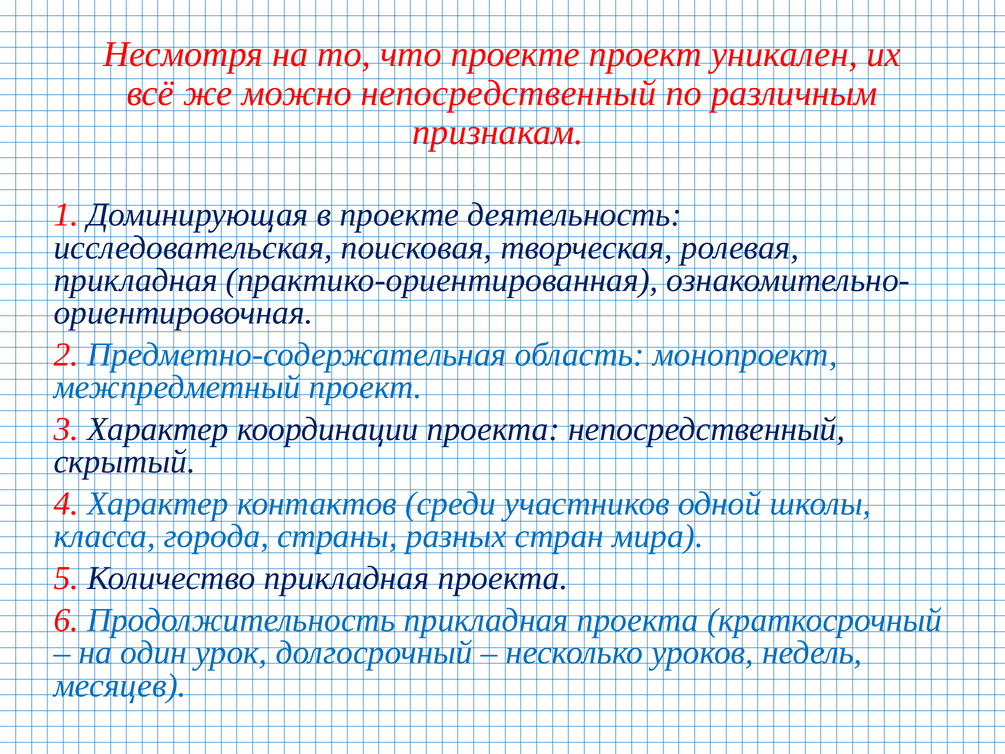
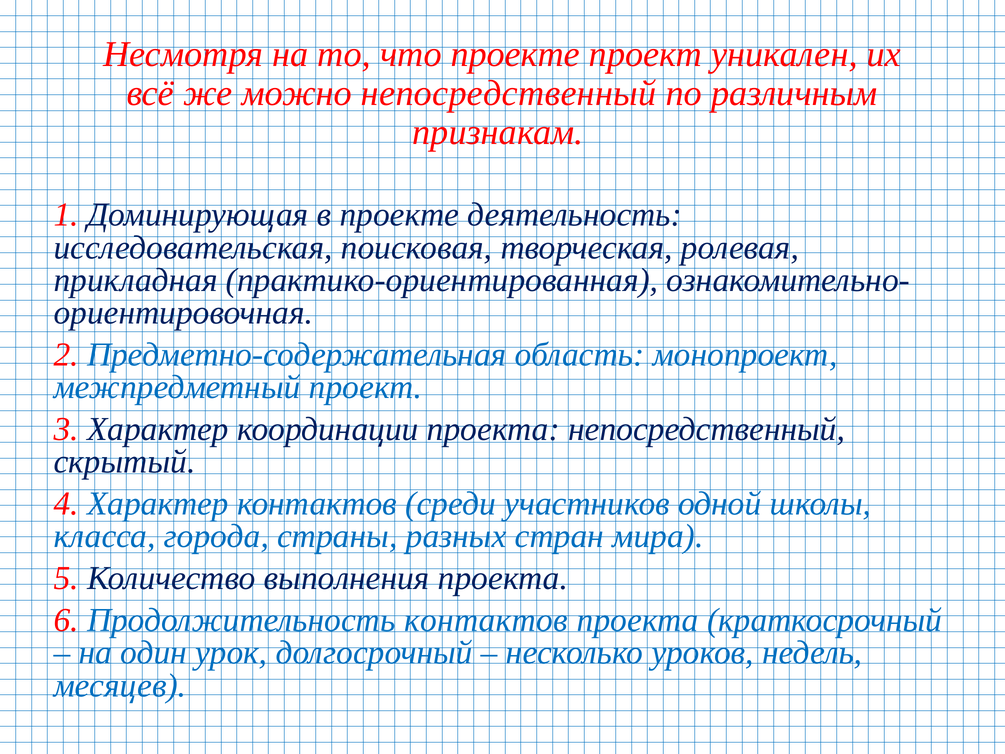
Количество прикладная: прикладная -> выполнения (347, 578)
Продолжительность прикладная: прикладная -> контактов (486, 620)
